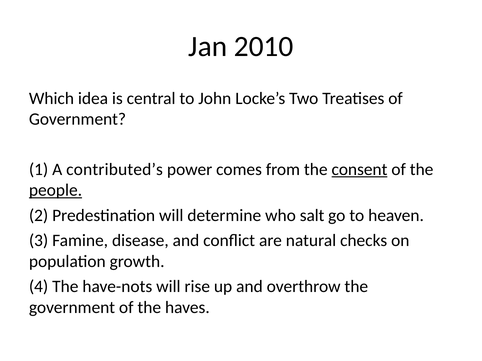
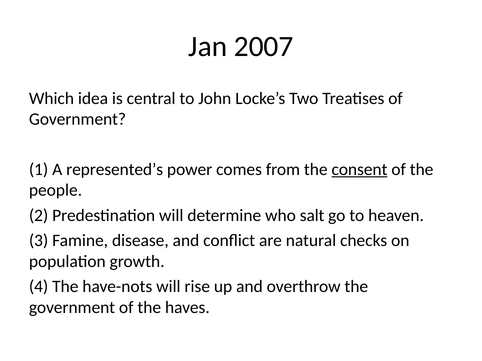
2010: 2010 -> 2007 (264, 47)
contributed’s: contributed’s -> represented’s (115, 170)
people underline: present -> none (55, 190)
